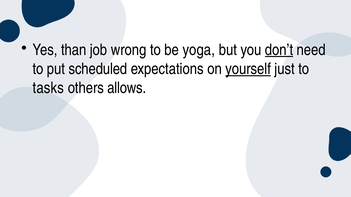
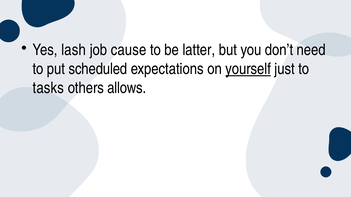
than: than -> lash (74, 50)
wrong: wrong -> cause (129, 50)
yoga: yoga -> latter (199, 50)
don’t underline: present -> none (279, 50)
